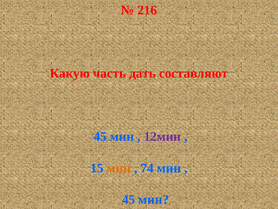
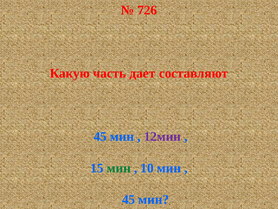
216: 216 -> 726 (147, 10)
дать: дать -> дает (142, 73)
мин colour: orange -> green (119, 168)
74: 74 -> 10 (147, 168)
